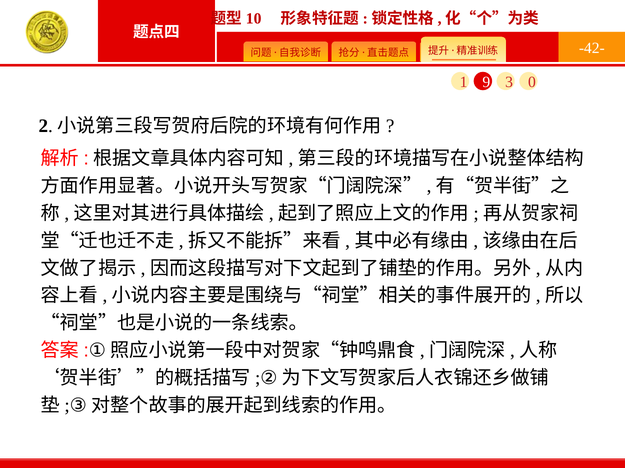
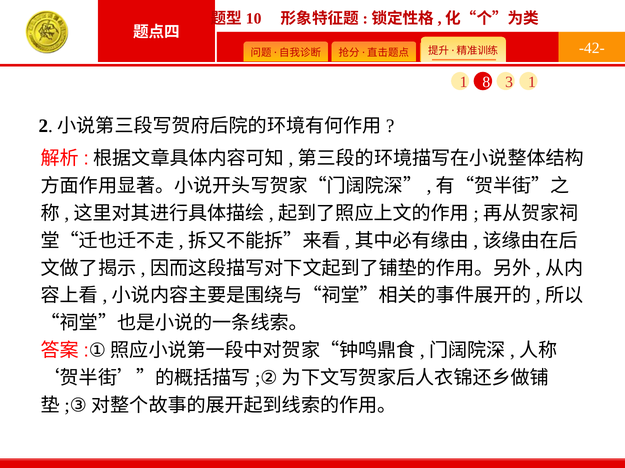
9: 9 -> 8 (486, 82)
3 0: 0 -> 1 (532, 82)
